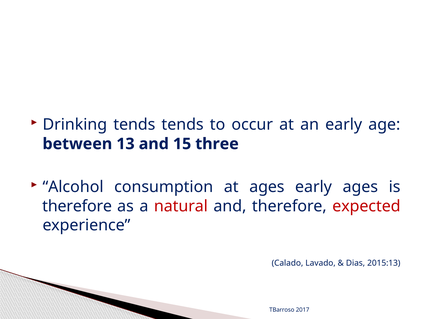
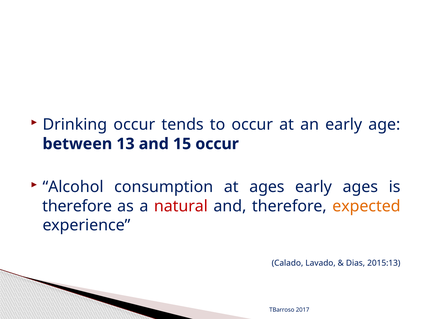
Drinking tends: tends -> occur (134, 125)
15 three: three -> occur (217, 144)
expected colour: red -> orange (366, 206)
